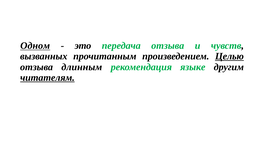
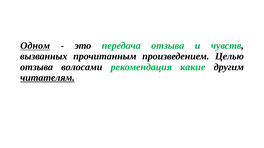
Целью underline: present -> none (229, 56)
длинным: длинным -> волосами (82, 67)
языке: языке -> какие (193, 67)
